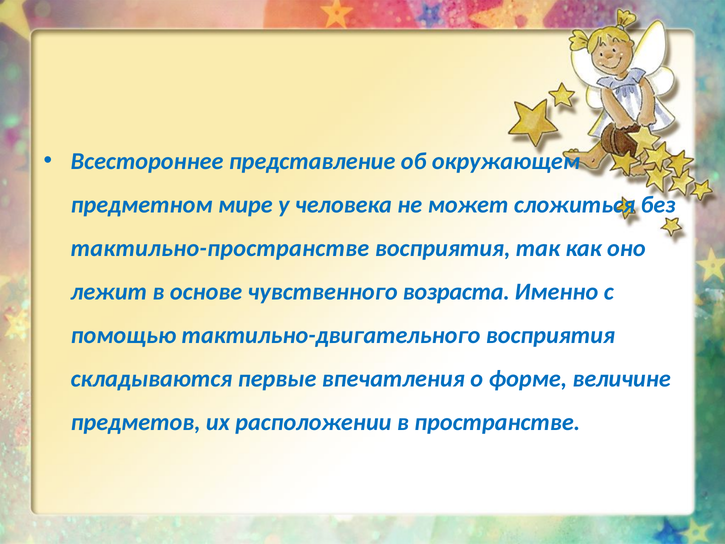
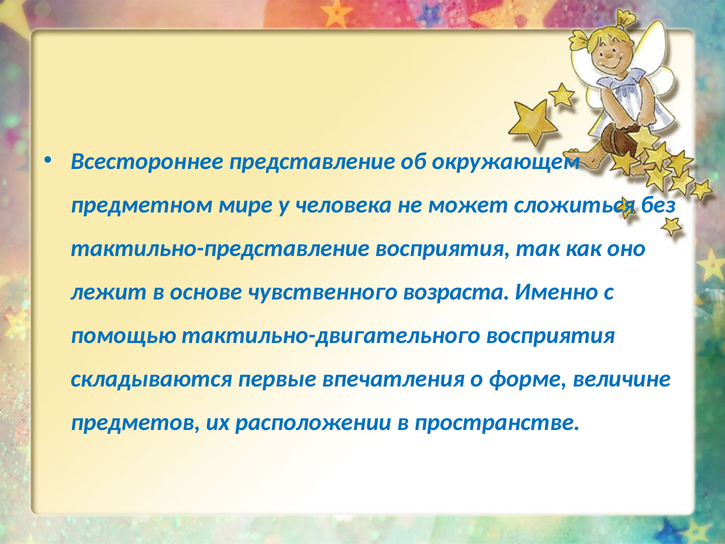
тактильно-пространстве: тактильно-пространстве -> тактильно-представление (220, 248)
